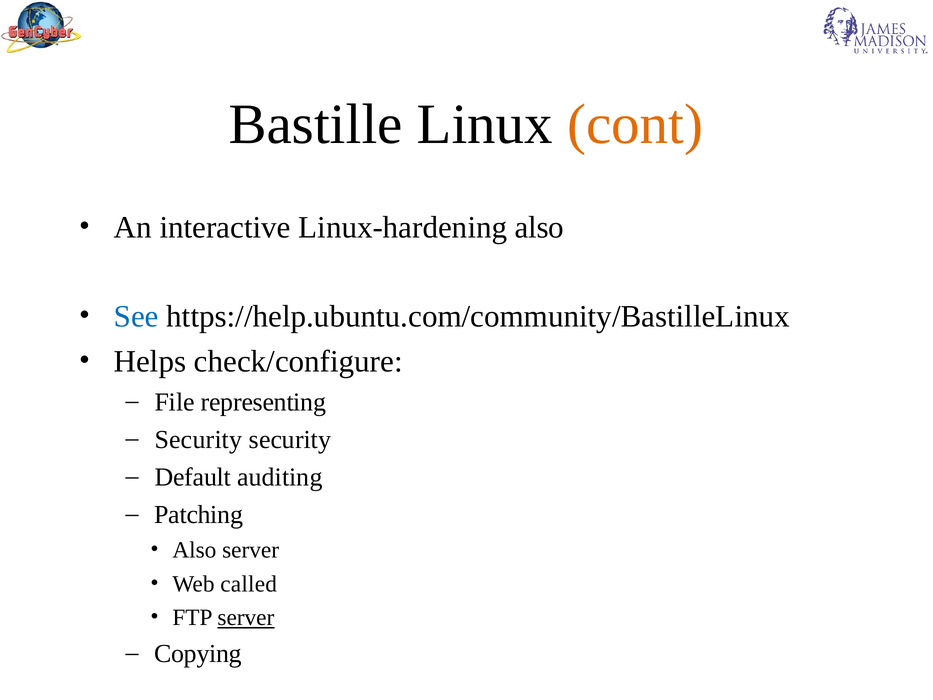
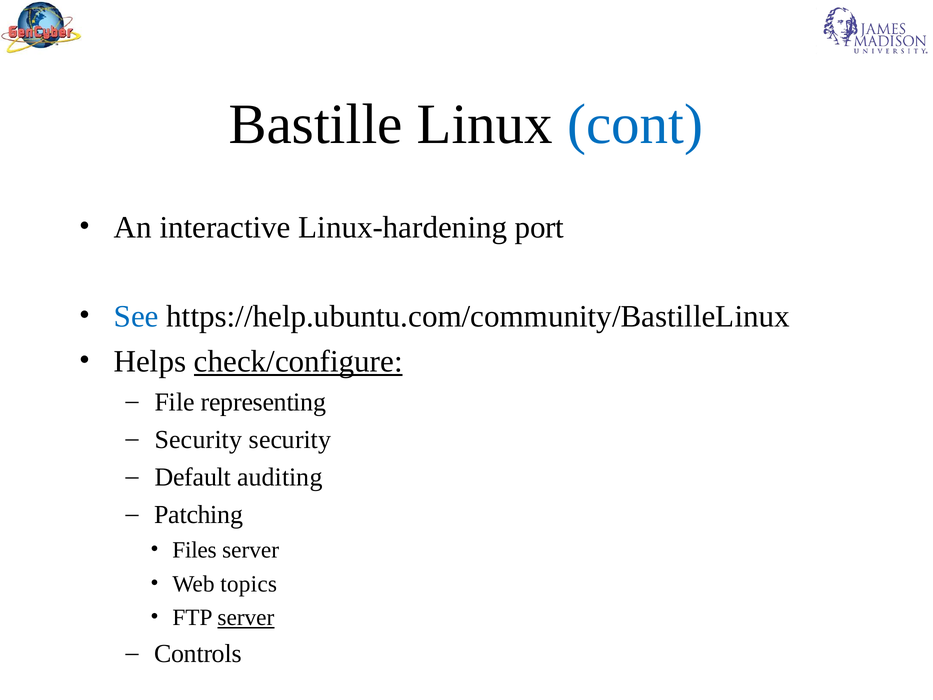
cont colour: orange -> blue (635, 124)
Linux-hardening also: also -> port (539, 228)
check/configure underline: none -> present (298, 362)
Also: Also -> Files (194, 550)
called: called -> topics (249, 584)
Copying: Copying -> Controls (198, 654)
